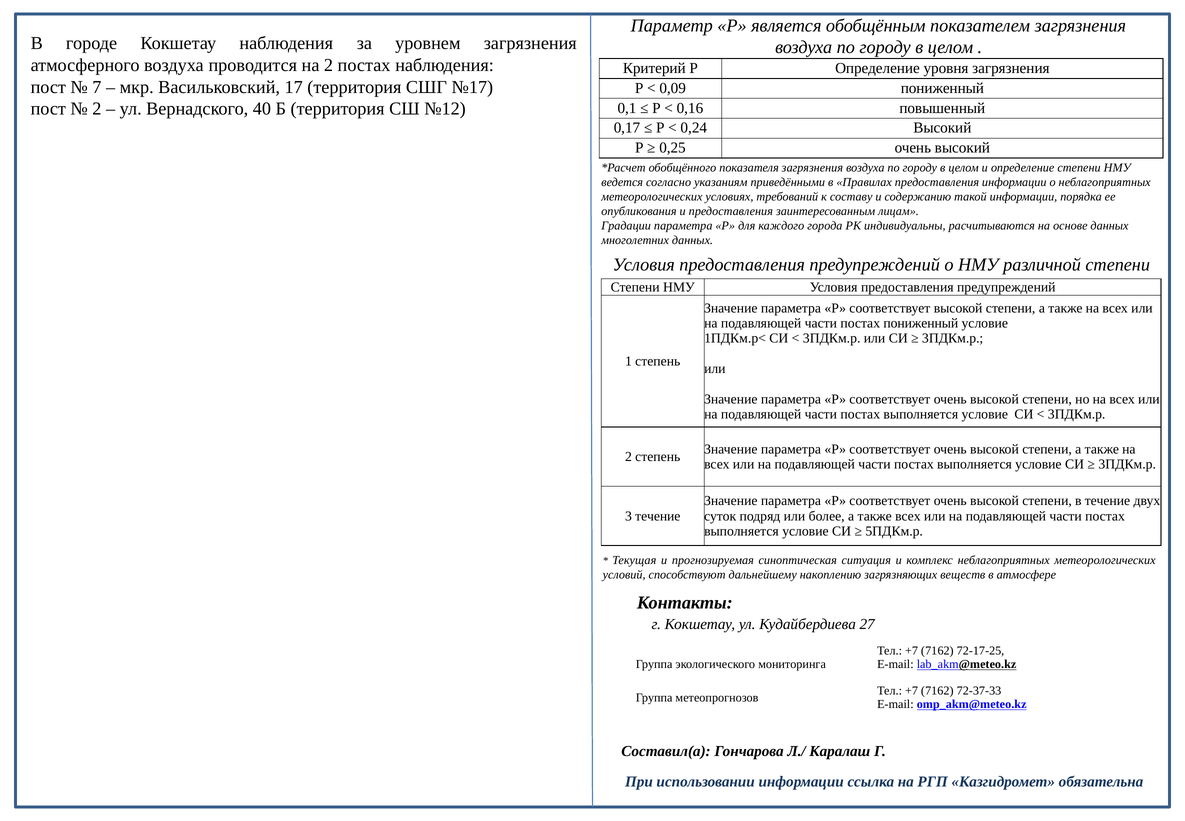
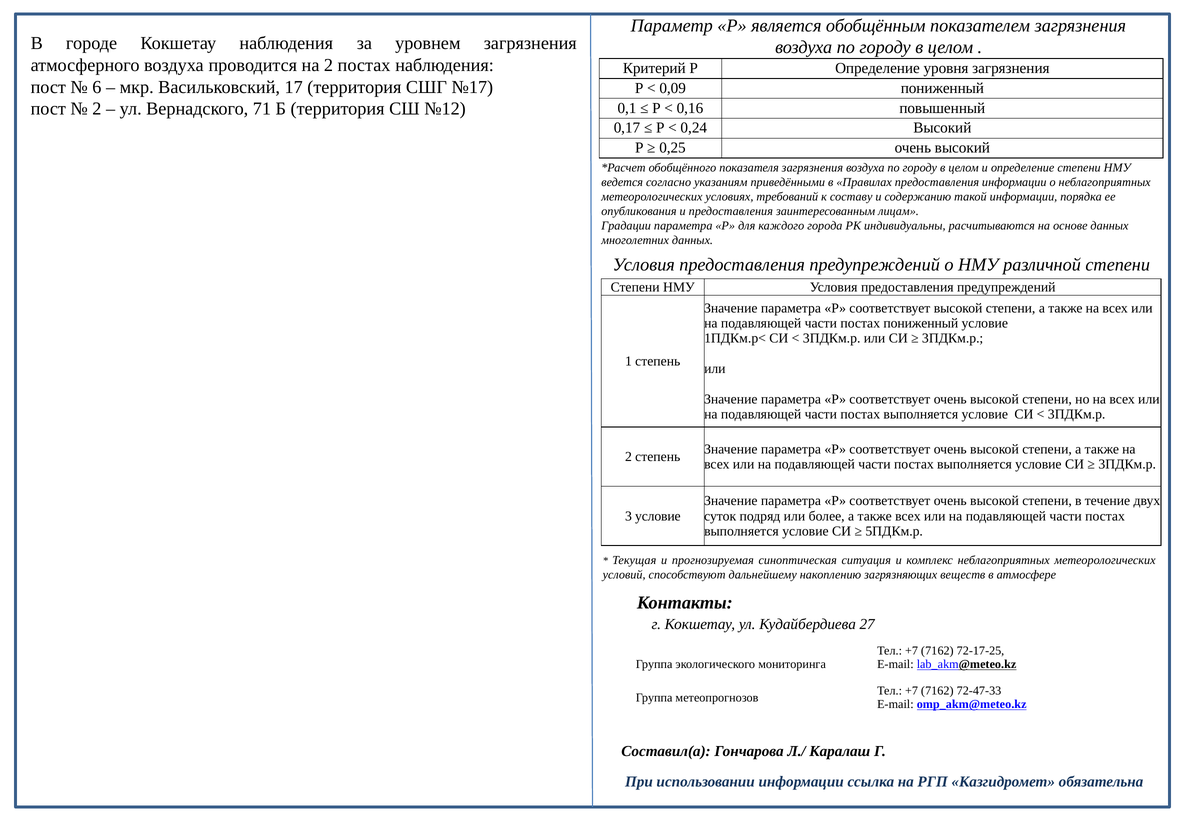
7: 7 -> 6 (97, 87)
40: 40 -> 71 (262, 109)
3 течение: течение -> условие (658, 516)
72-37-33: 72-37-33 -> 72-47-33 (979, 690)
